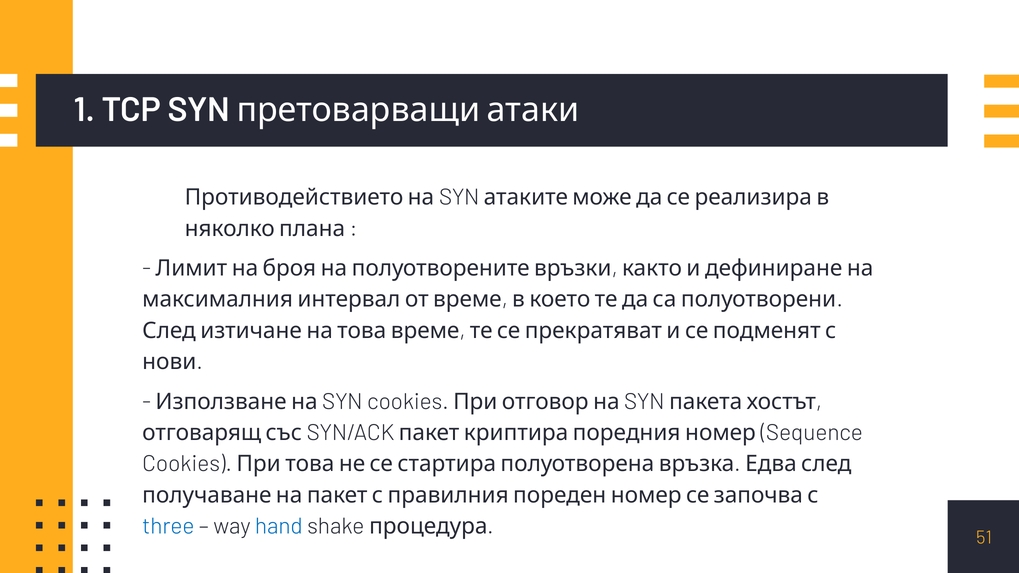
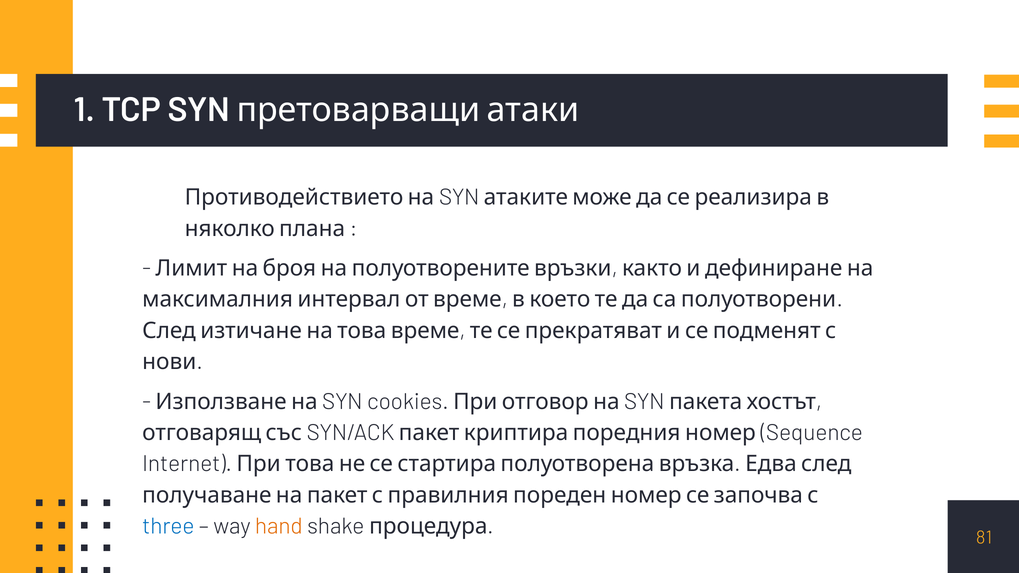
Cookies: Cookies -> Internet (187, 464)
hand colour: blue -> orange (279, 527)
51: 51 -> 81 (984, 538)
